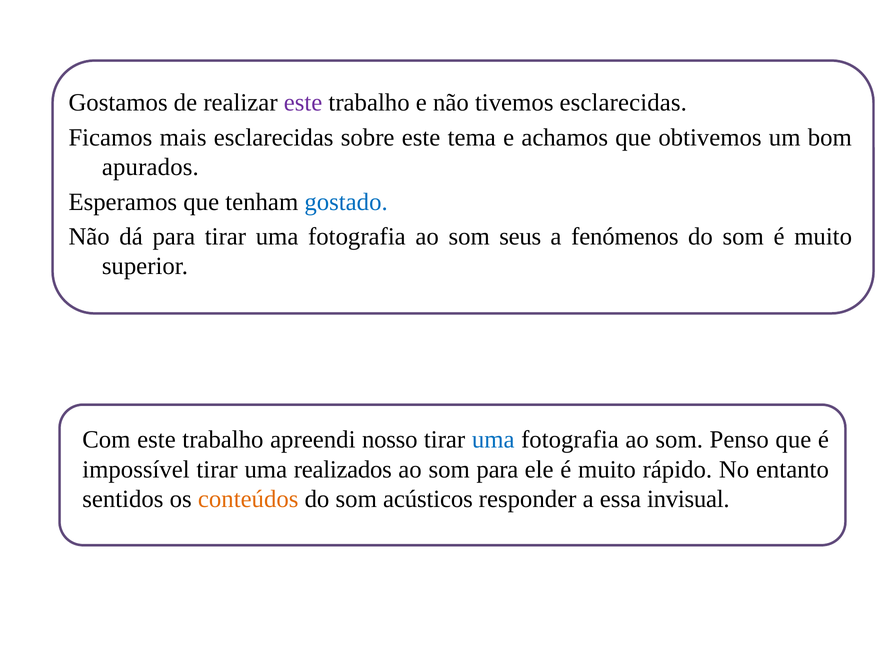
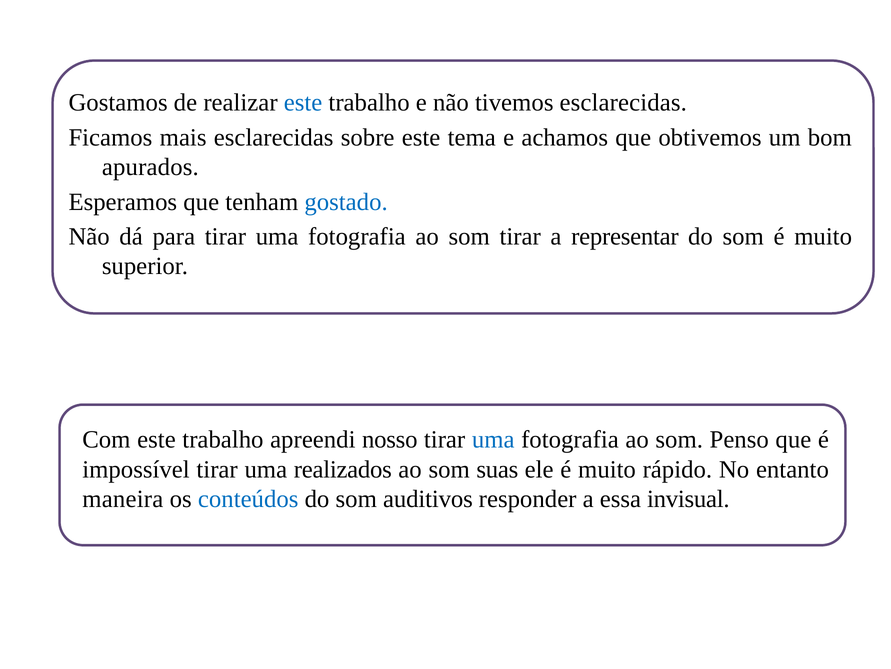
este colour: purple -> blue (303, 103)
som seus: seus -> tirar (520, 236)
fenómenos: fenómenos -> representar (625, 236)
som para: para -> suas (497, 469)
sentidos: sentidos -> maneira (123, 499)
conteúdos colour: orange -> blue (248, 499)
acústicos: acústicos -> auditivos (428, 499)
